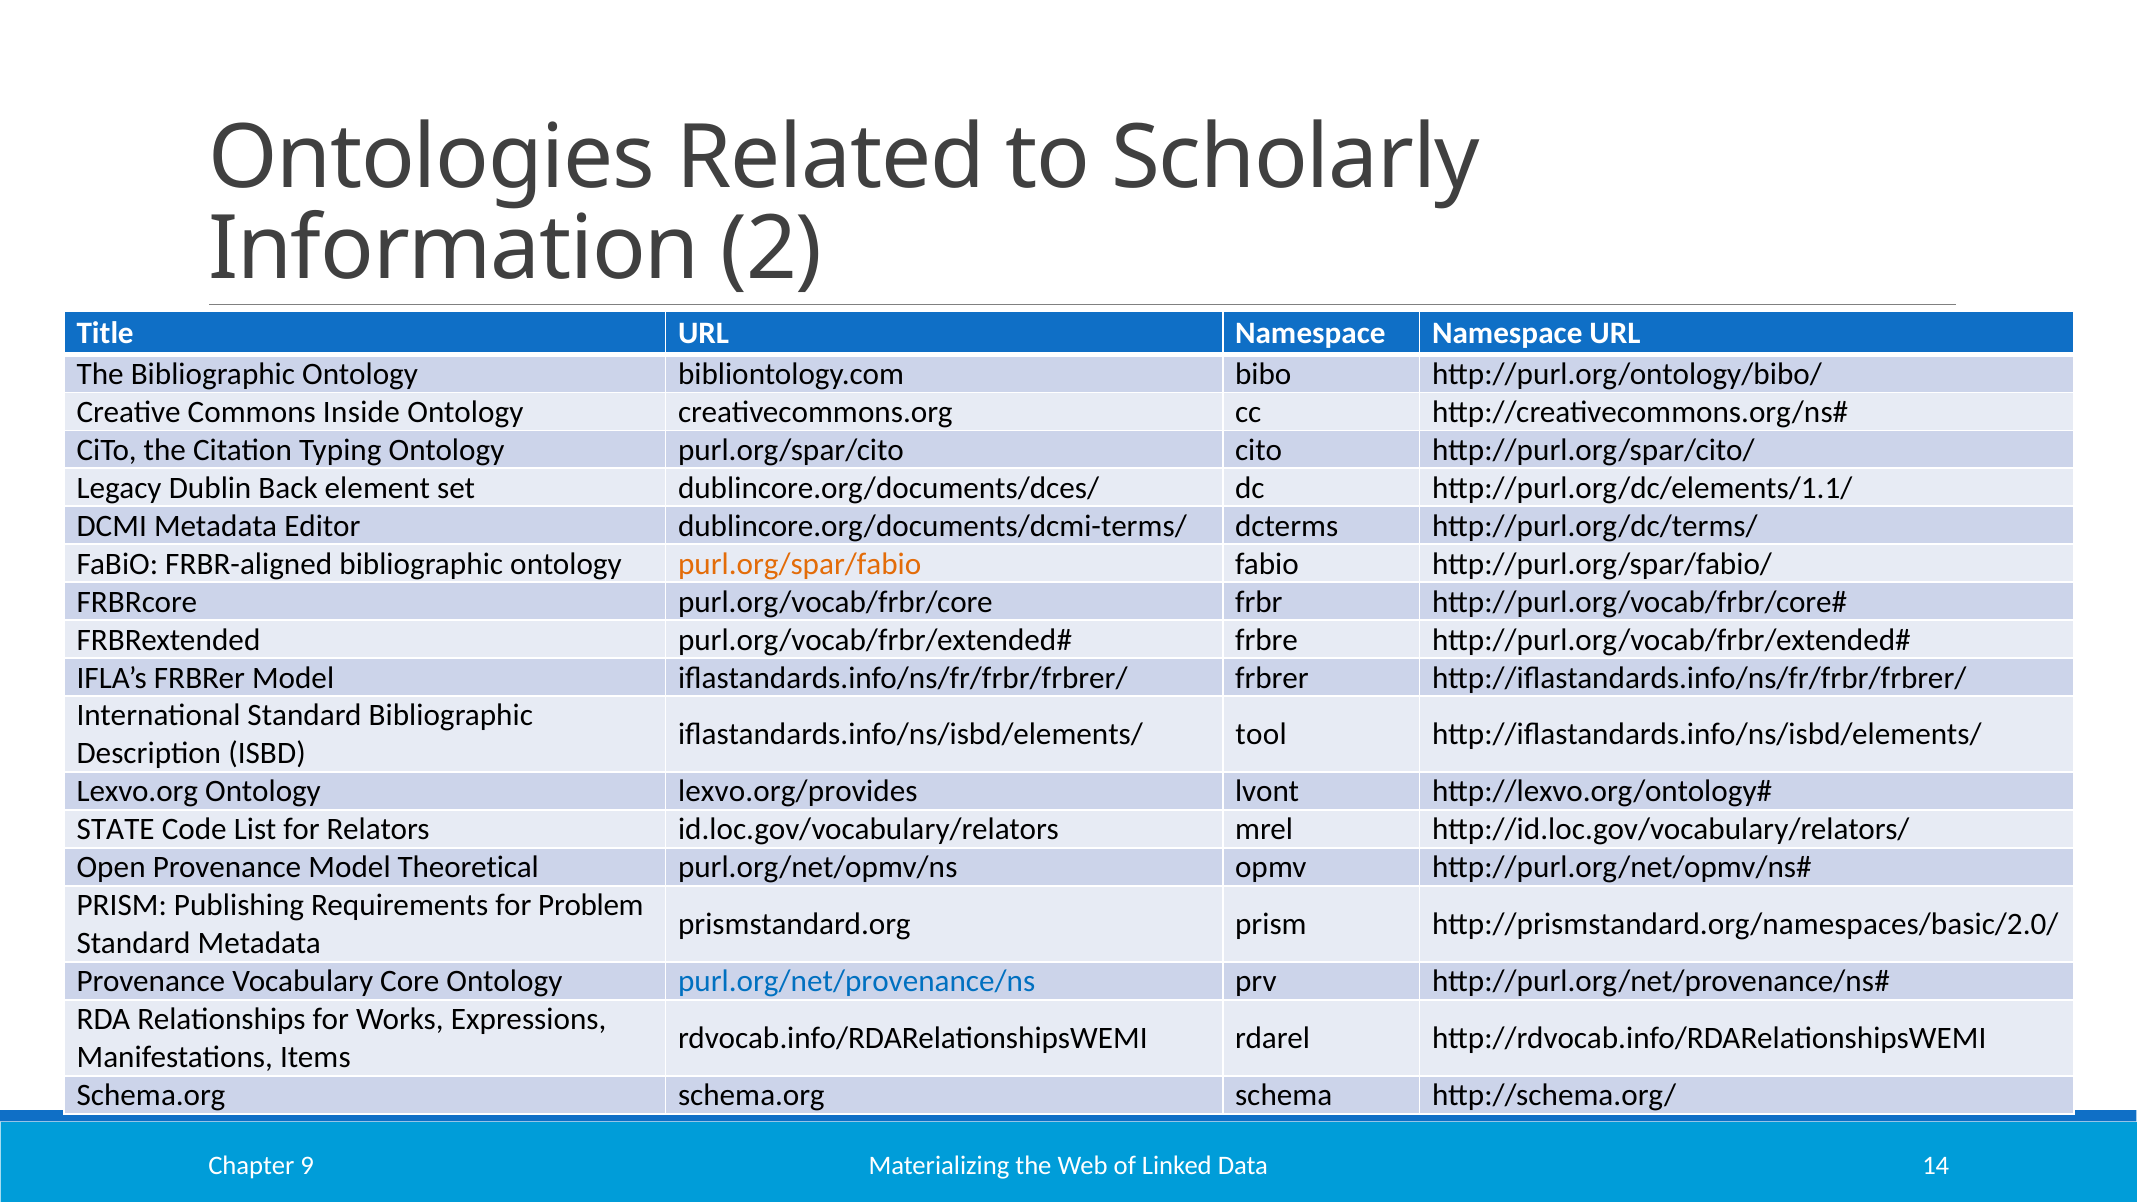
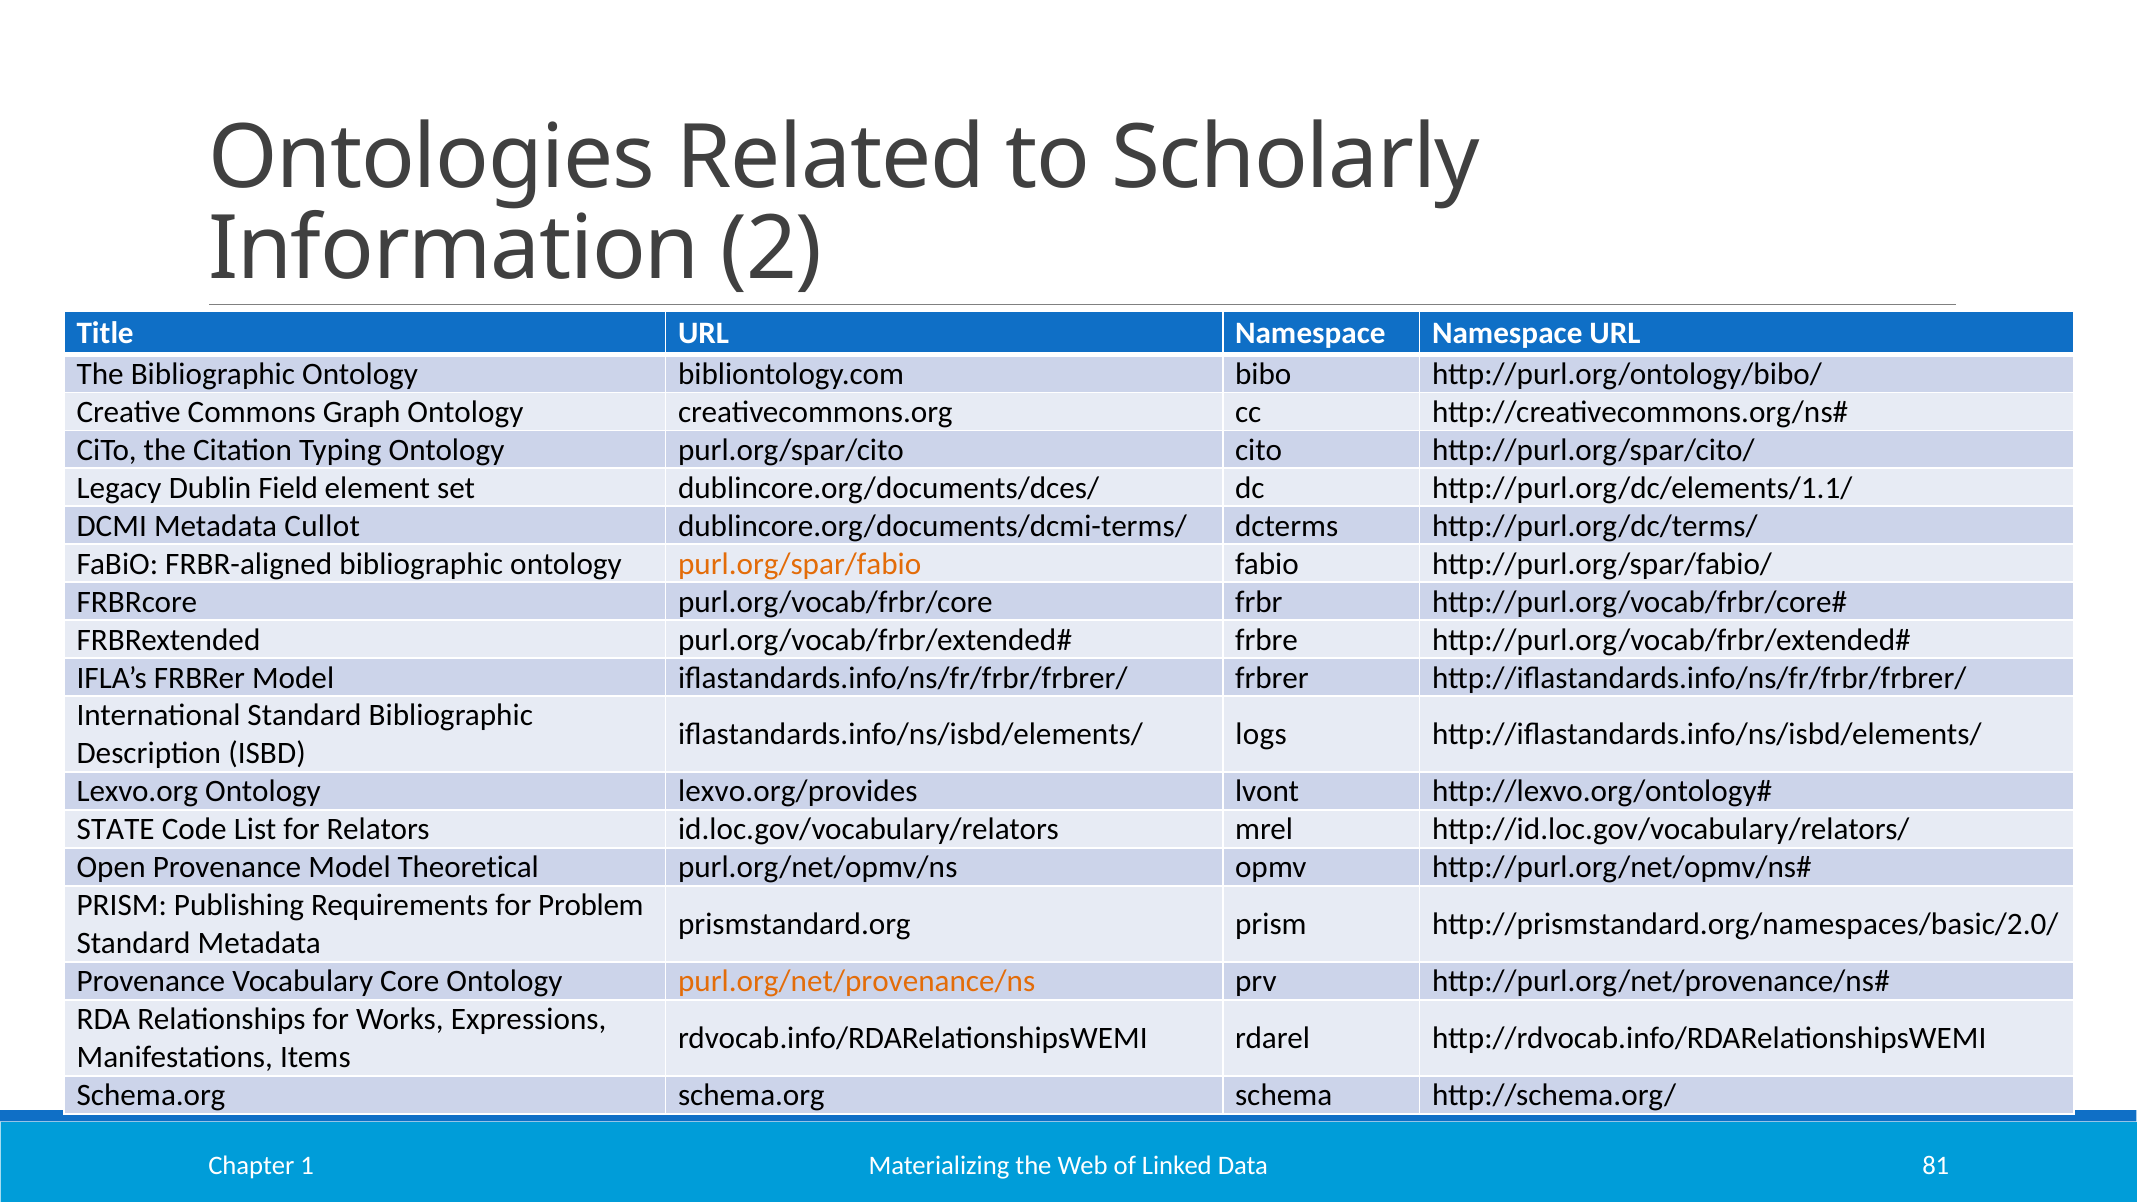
Inside: Inside -> Graph (362, 412)
Back: Back -> Field (288, 488)
Editor: Editor -> Cullot (322, 526)
tool: tool -> logs (1261, 735)
purl.org/net/provenance/ns colour: blue -> orange (857, 982)
14: 14 -> 81 (1936, 1166)
9: 9 -> 1 (307, 1166)
